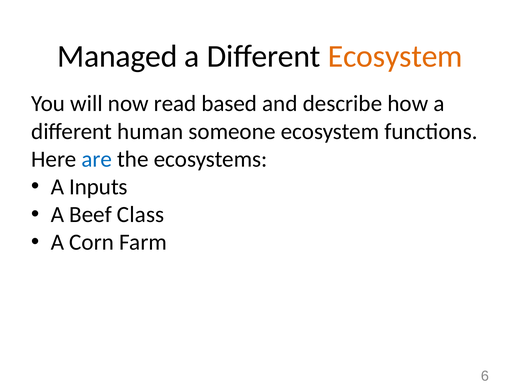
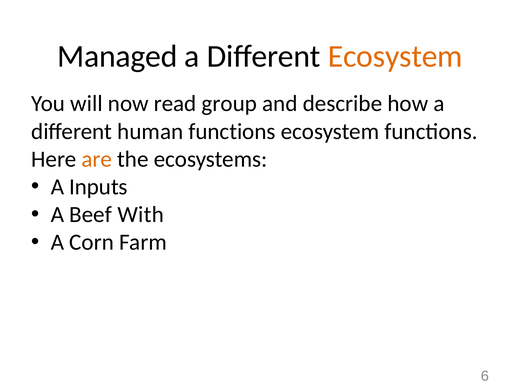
based: based -> group (229, 104)
human someone: someone -> functions (232, 131)
are colour: blue -> orange (97, 159)
Class: Class -> With (141, 215)
